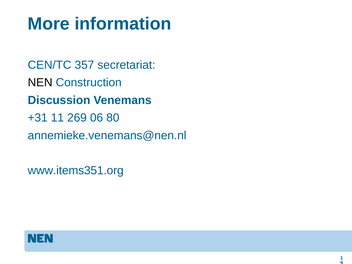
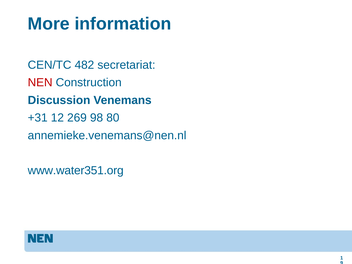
357: 357 -> 482 (84, 65)
NEN colour: black -> red (40, 83)
11: 11 -> 12 (57, 118)
06: 06 -> 98 (97, 118)
www.items351.org: www.items351.org -> www.water351.org (76, 171)
